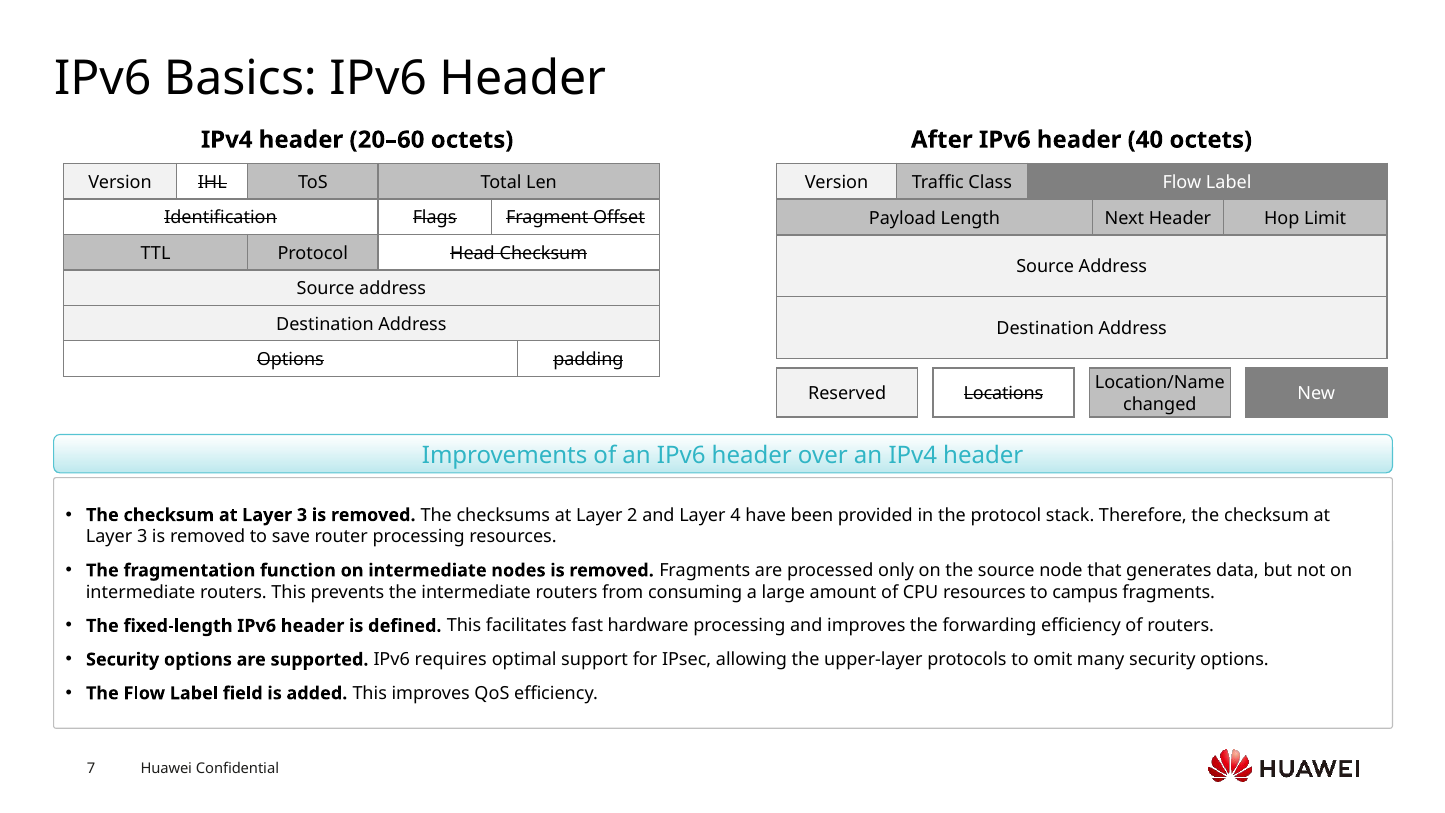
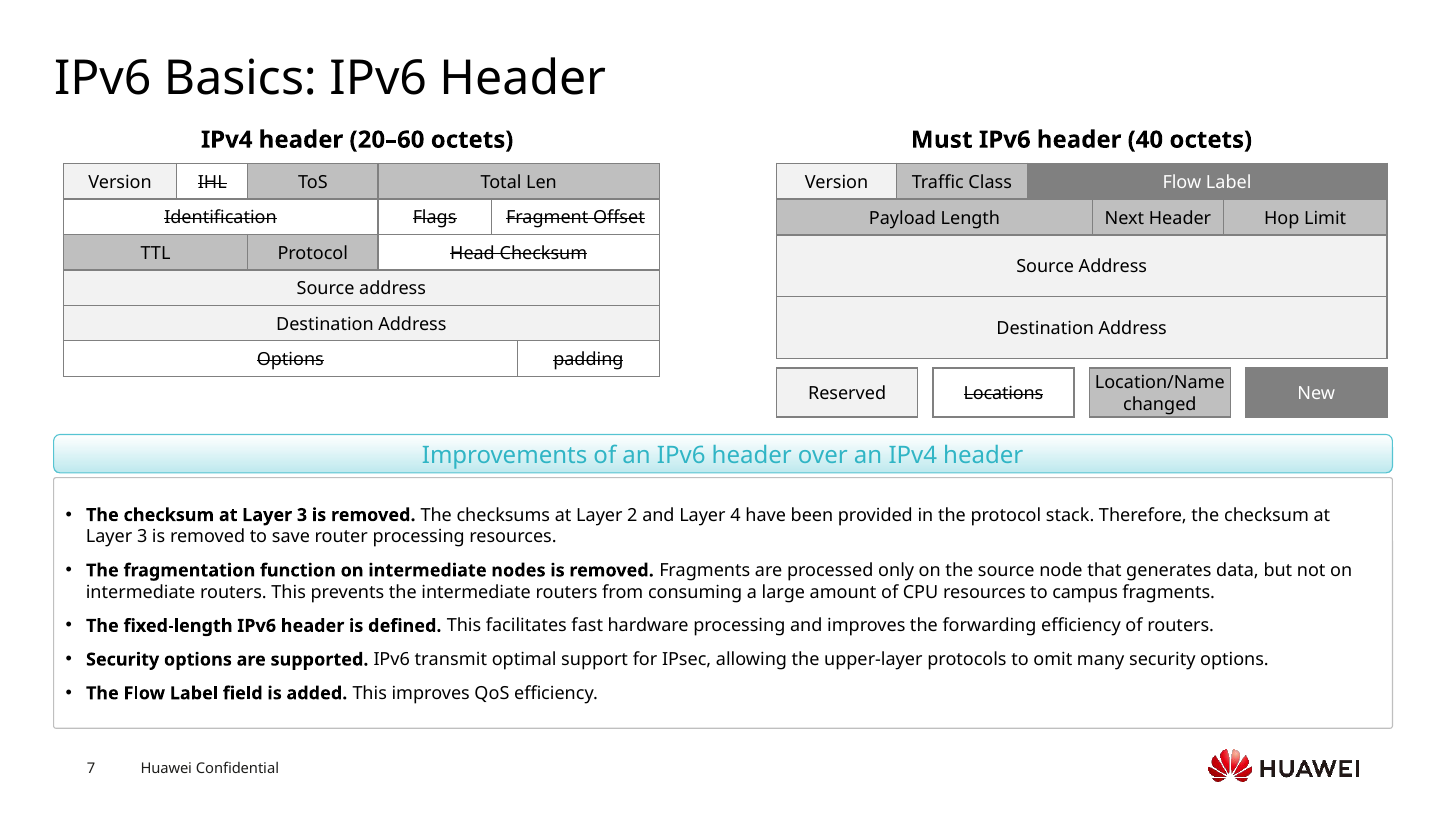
After: After -> Must (942, 140)
requires: requires -> transmit (451, 659)
